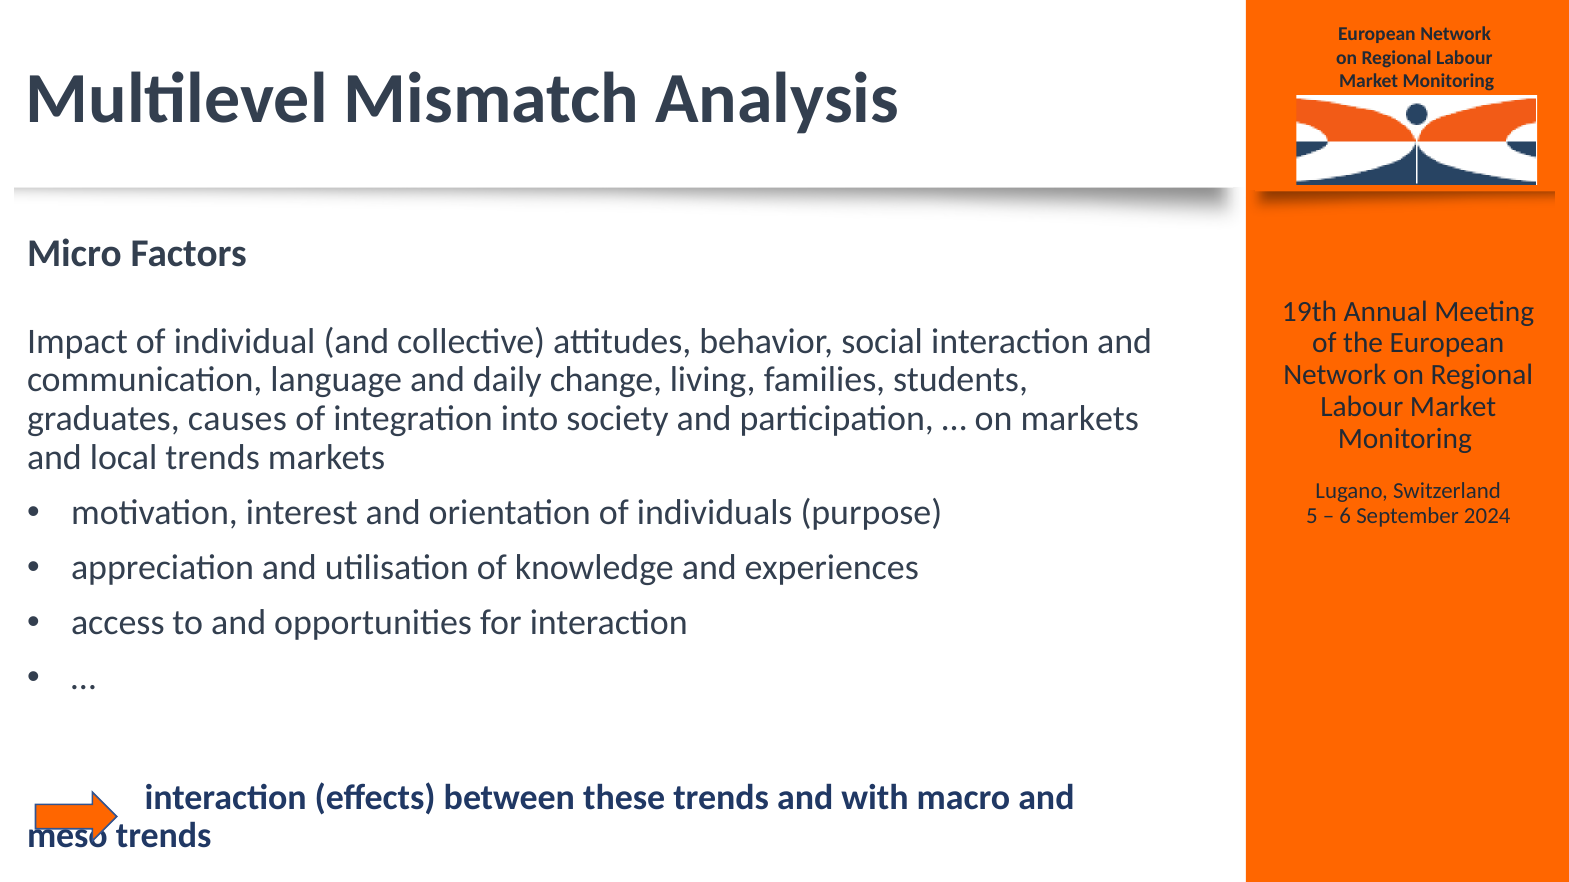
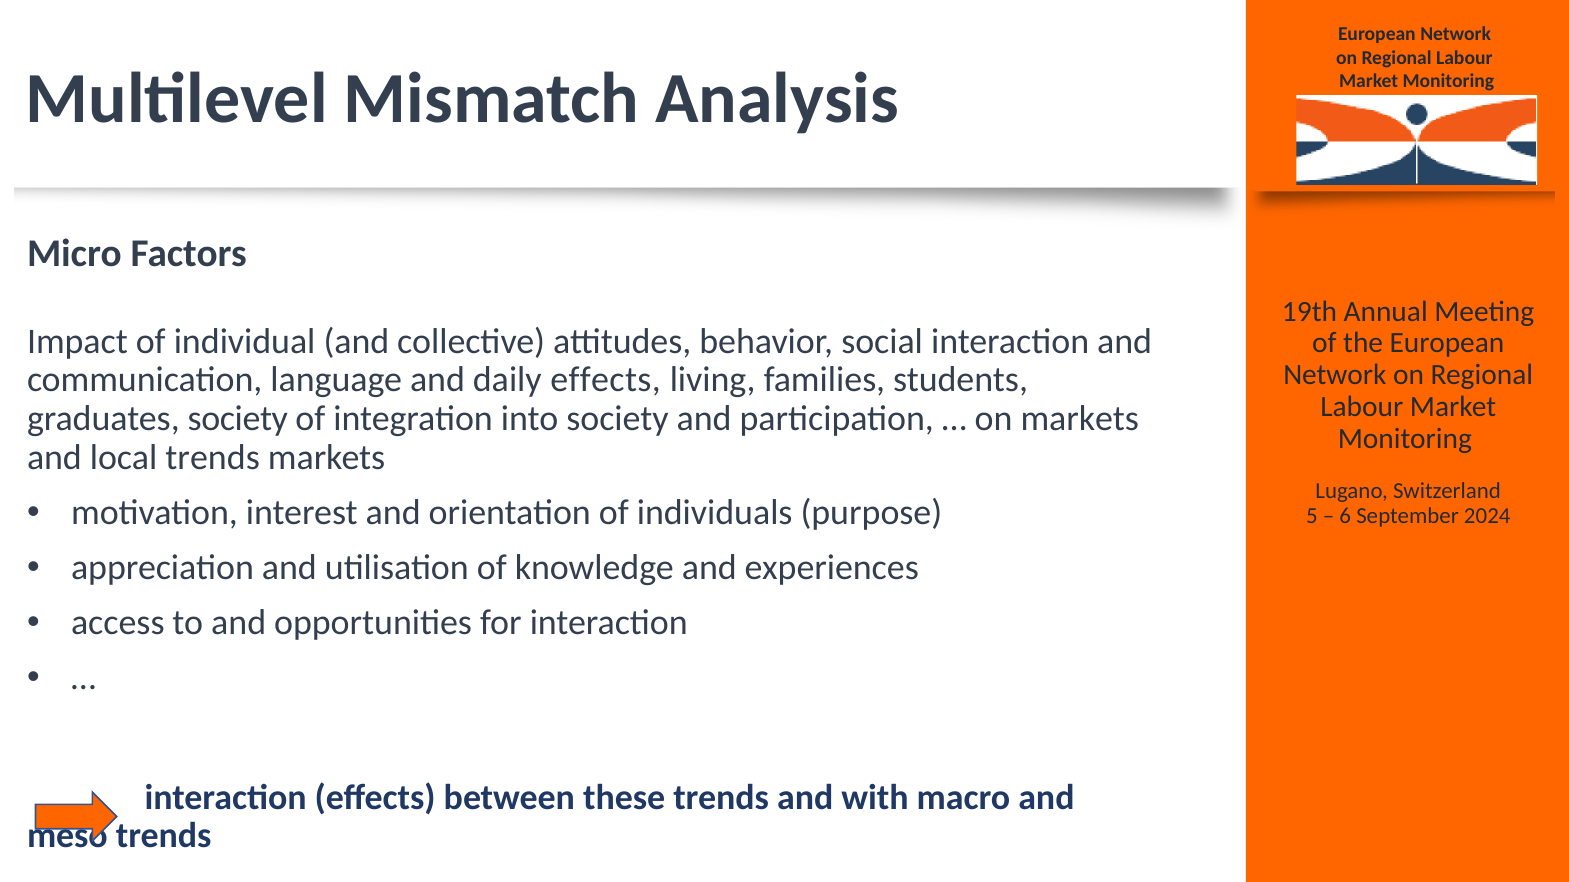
daily change: change -> effects (606, 380)
graduates causes: causes -> society (238, 419)
